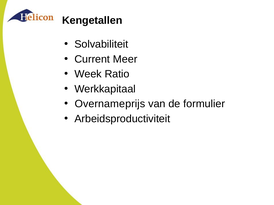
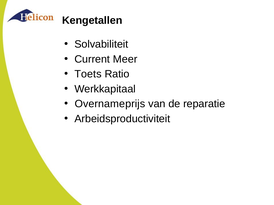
Week: Week -> Toets (88, 74)
formulier: formulier -> reparatie (204, 104)
